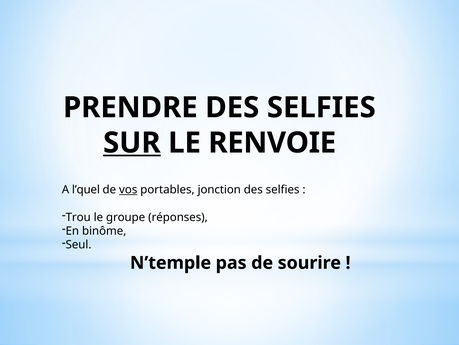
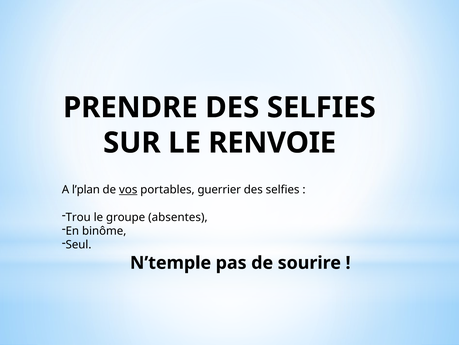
SUR underline: present -> none (132, 143)
l’quel: l’quel -> l’plan (86, 189)
jonction: jonction -> guerrier (219, 189)
réponses: réponses -> absentes (178, 217)
